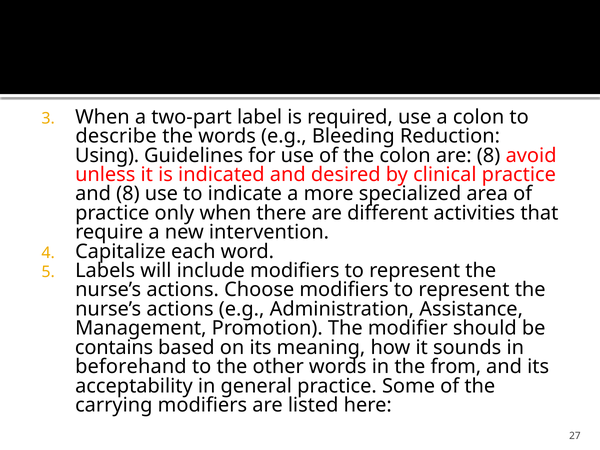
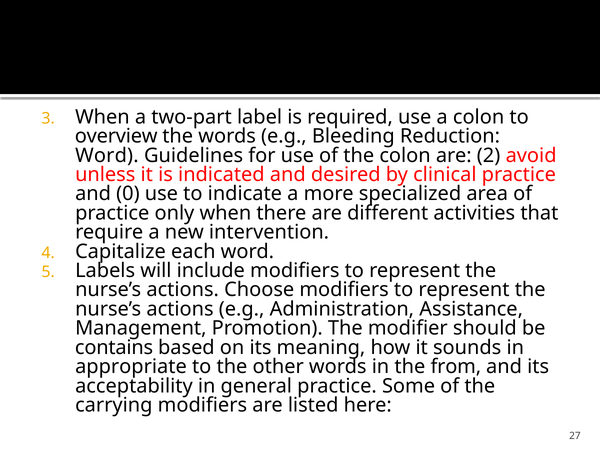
describe: describe -> overview (116, 136)
Using: Using -> Word (107, 155)
are 8: 8 -> 2 (489, 155)
and 8: 8 -> 0 (128, 194)
beforehand: beforehand -> appropriate (131, 367)
